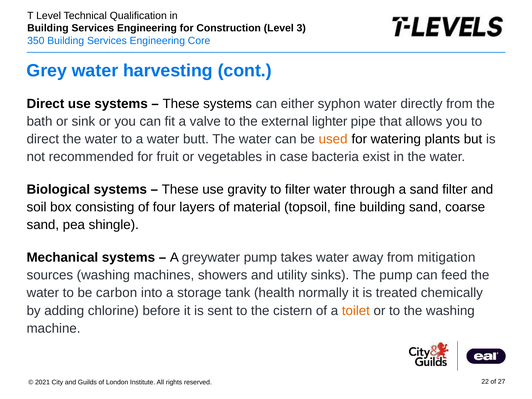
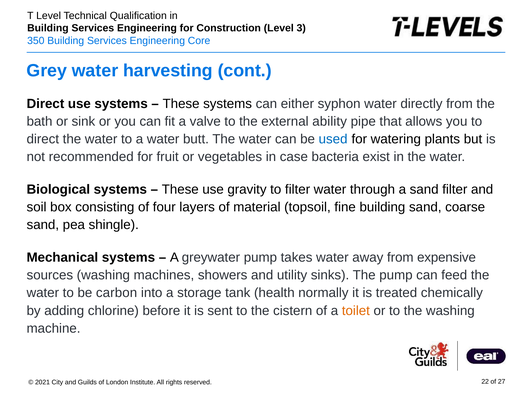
lighter: lighter -> ability (330, 121)
used colour: orange -> blue (333, 139)
mitigation: mitigation -> expensive (446, 257)
